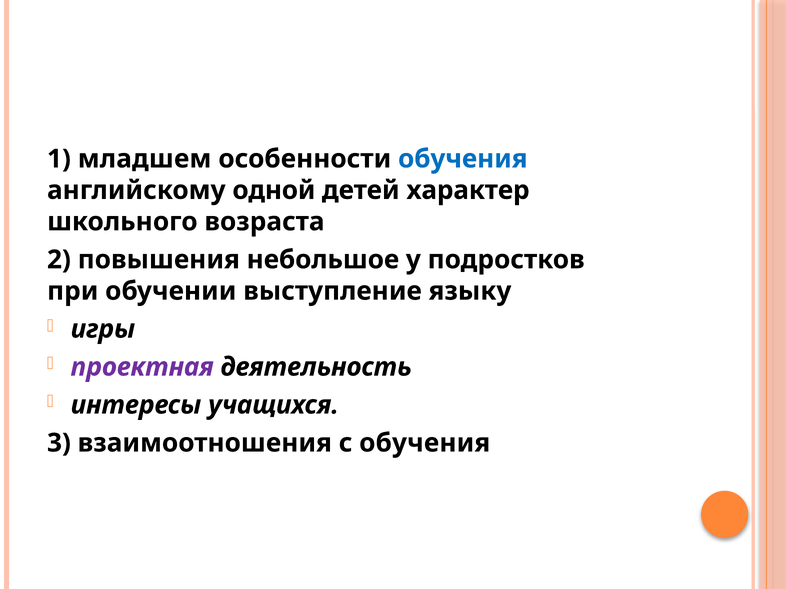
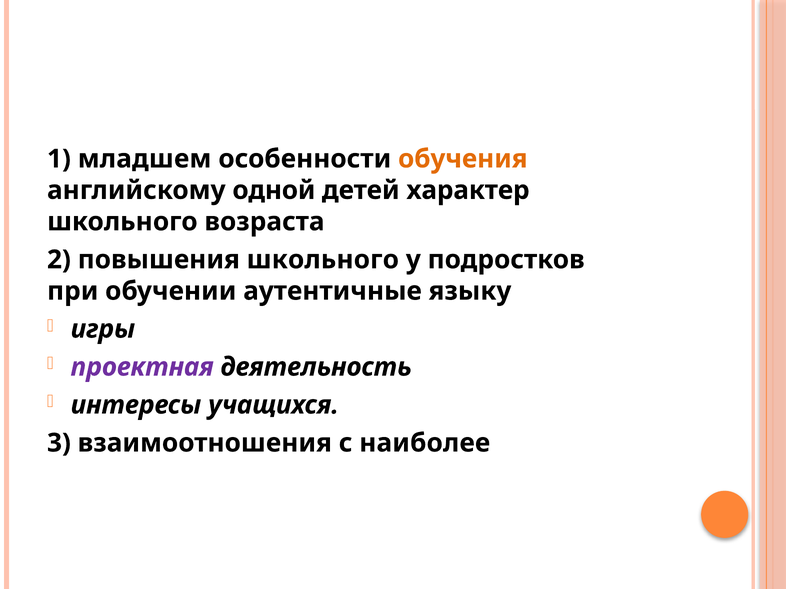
обучения colour: blue -> orange (463, 159)
повышения небольшое: небольшое -> школьного (323, 260)
выступление: выступление -> аутентичные (332, 291)
с обучения: обучения -> наиболее (425, 443)
